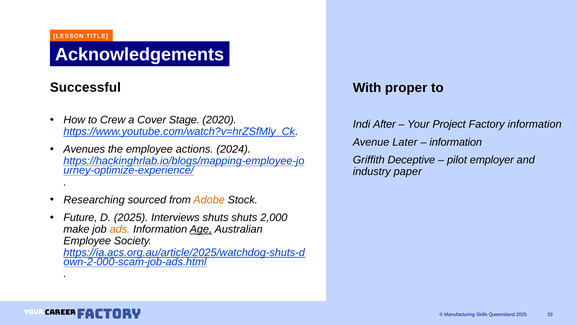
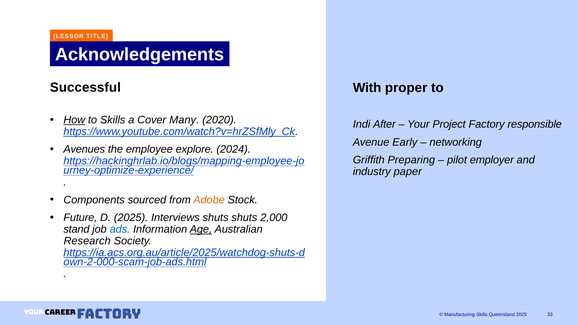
How underline: none -> present (74, 120)
to Crew: Crew -> Skills (113, 120)
Stage: Stage -> Many (184, 120)
Factory information: information -> responsible (535, 124)
Later: Later -> Early (405, 142)
information: information -> networking (456, 142)
actions: actions -> explore (195, 149)
Deceptive: Deceptive -> Preparing (411, 160)
Researching: Researching -> Components (94, 200)
make: make -> stand (76, 229)
ads colour: orange -> blue (120, 229)
Employee: Employee -> Research (87, 241)
